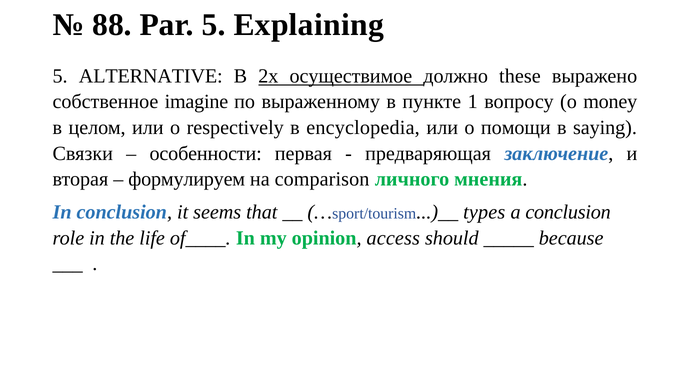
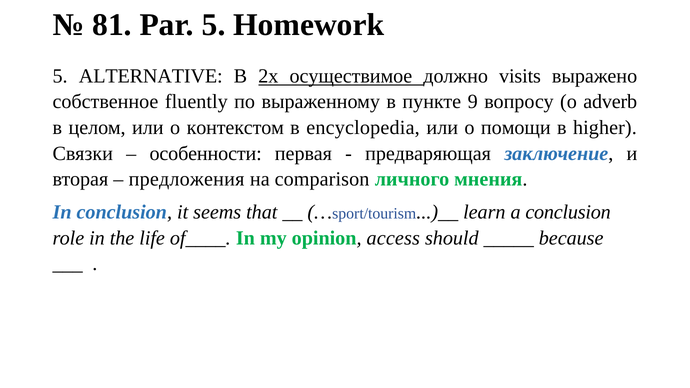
88: 88 -> 81 (112, 25)
Explaining: Explaining -> Homework (309, 25)
these: these -> visits (520, 76)
imagine: imagine -> fluently (196, 102)
1: 1 -> 9 (473, 102)
money: money -> adverb (610, 102)
respectively: respectively -> контекстом (235, 128)
saying: saying -> higher (605, 128)
формулируем: формулируем -> предложения (187, 179)
types: types -> learn (484, 212)
